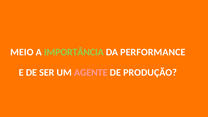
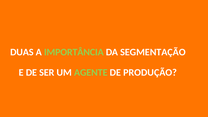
MEIO: MEIO -> DUAS (22, 52)
PERFORMANCE: PERFORMANCE -> SEGMENTAÇÃO (153, 52)
AGENTE colour: pink -> light green (91, 73)
